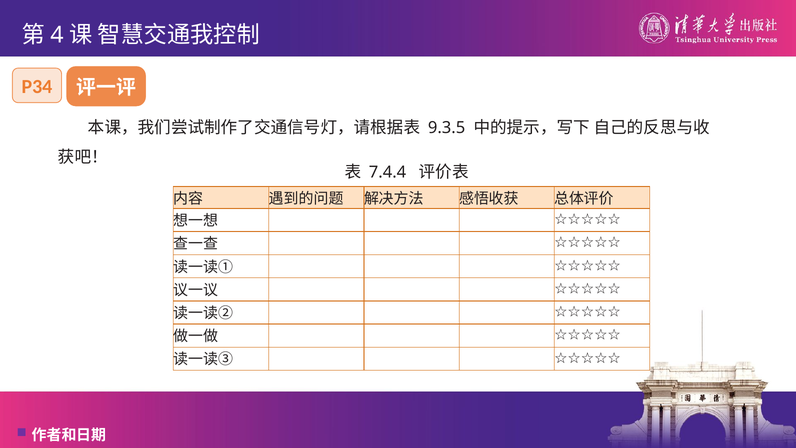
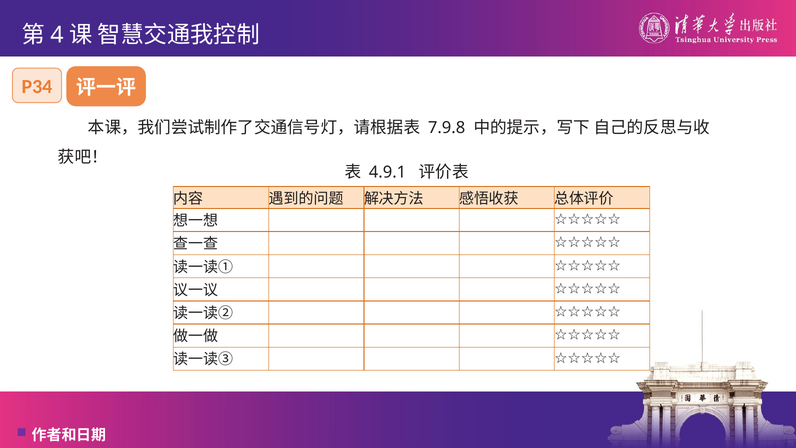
9.3.5: 9.3.5 -> 7.9.8 (447, 127)
7.4.4: 7.4.4 -> 4.9.1 (388, 172)
